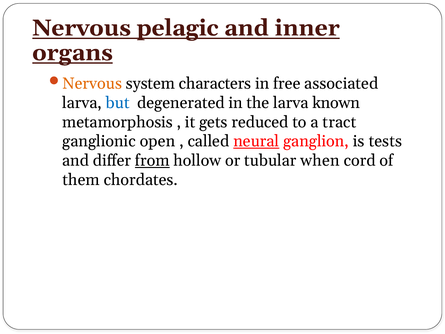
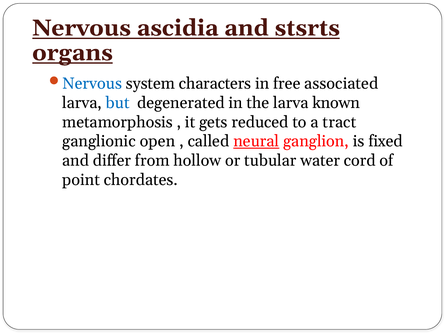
pelagic: pelagic -> ascidia (178, 28)
inner: inner -> stsrts (307, 28)
Nervous colour: orange -> blue (92, 83)
tests: tests -> fixed (386, 141)
from underline: present -> none (152, 161)
when: when -> water (320, 161)
them: them -> point (81, 180)
